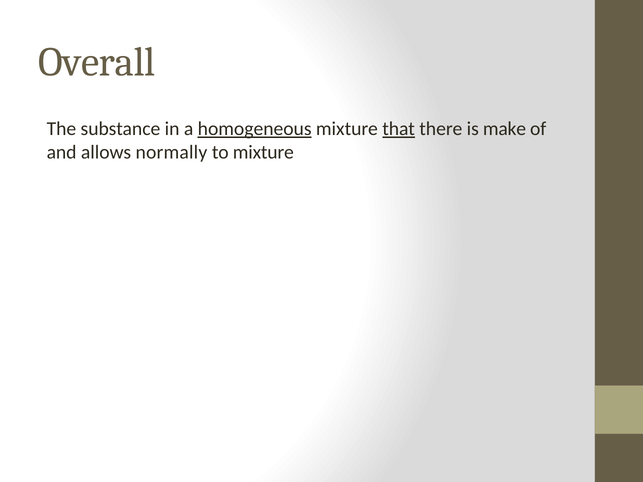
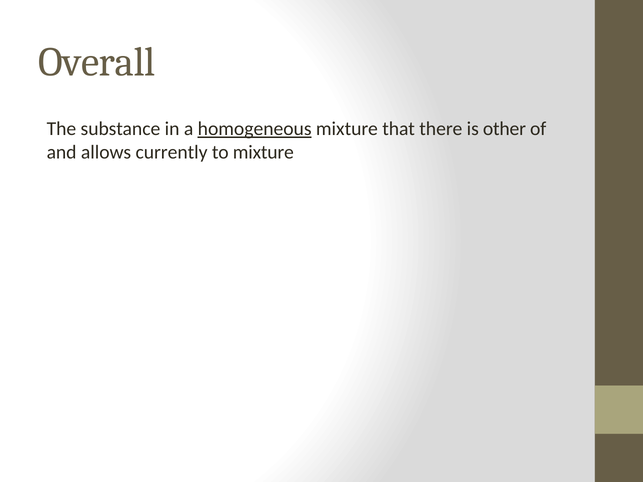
that underline: present -> none (399, 129)
make: make -> other (504, 129)
normally: normally -> currently (172, 152)
